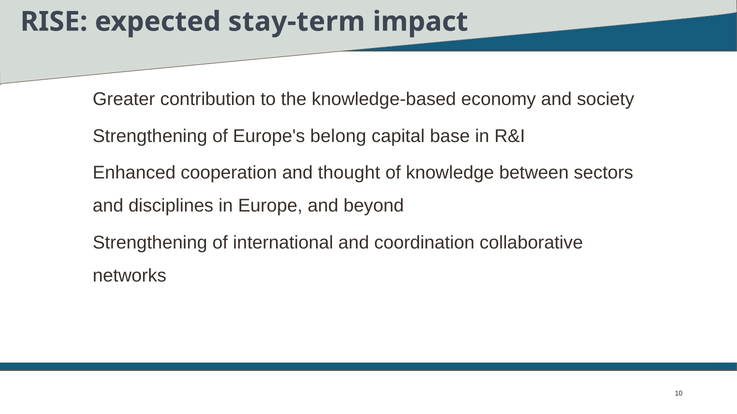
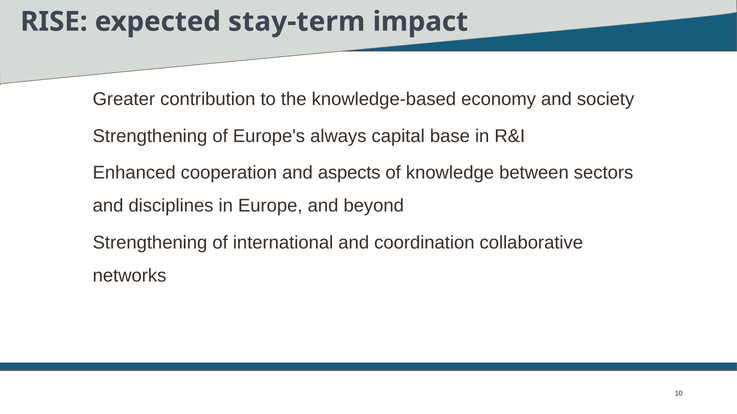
belong: belong -> always (338, 136)
thought: thought -> aspects (349, 173)
